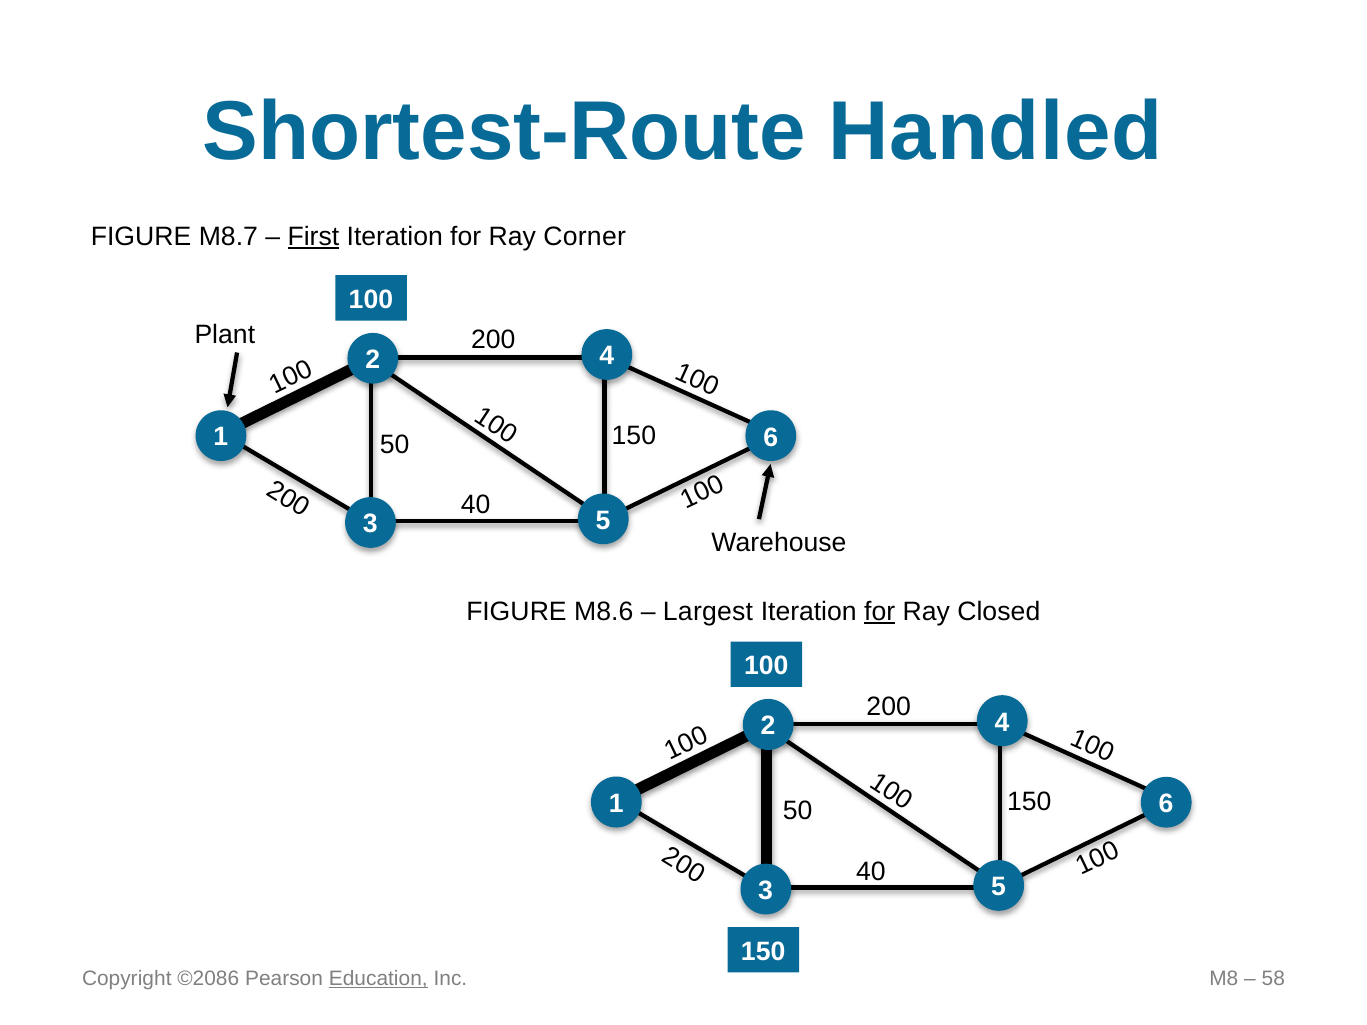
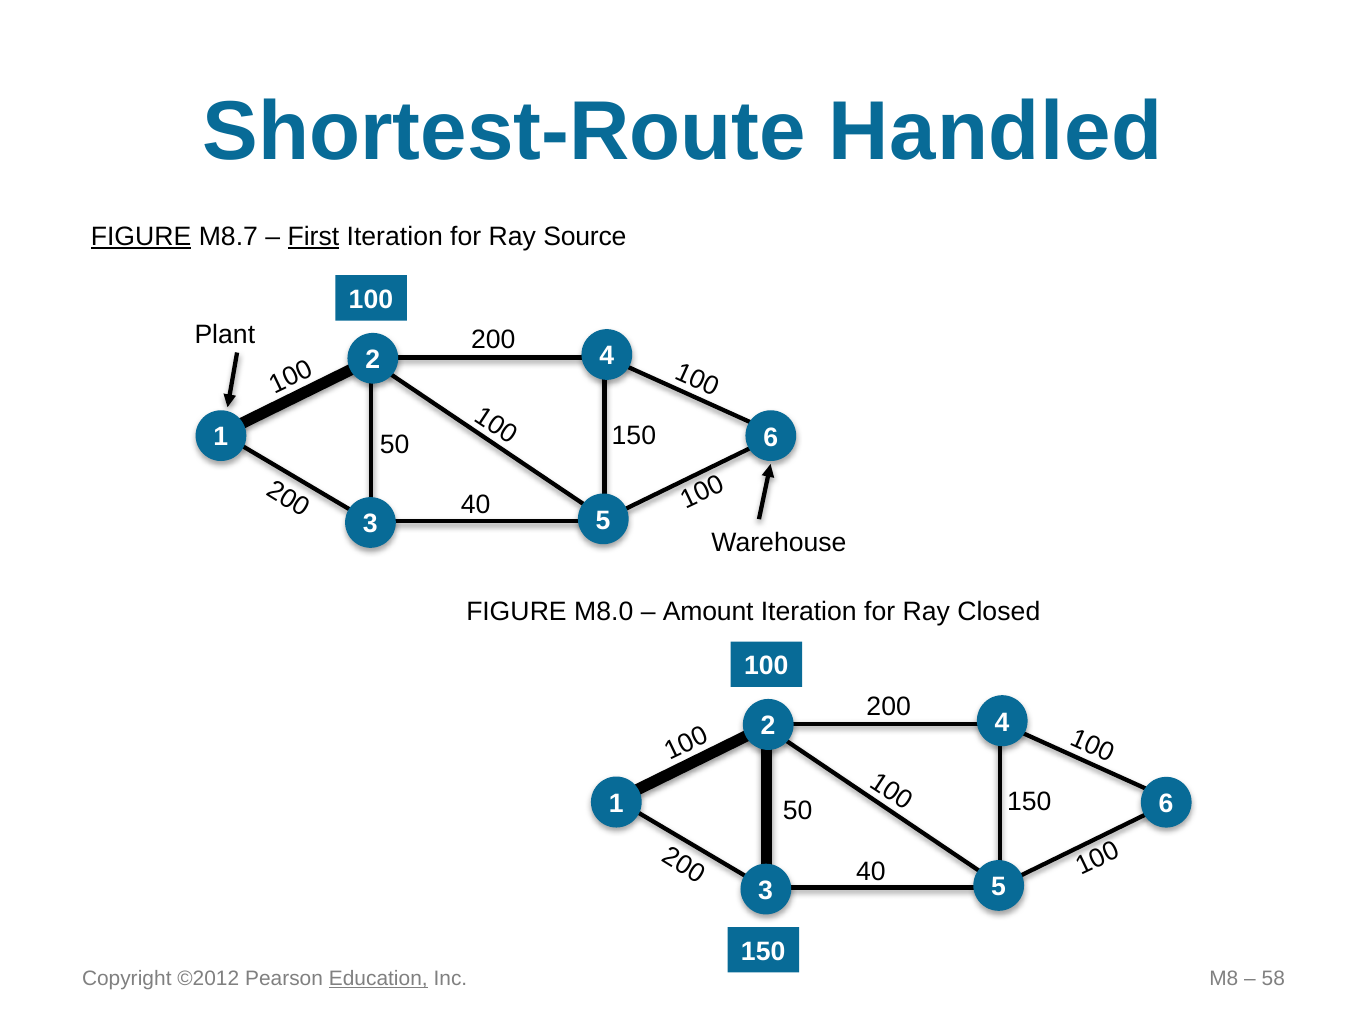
FIGURE underline: none -> present (141, 236)
Corner: Corner -> Source (585, 236)
M8.6: M8.6 -> M8.0 (604, 612)
Largest: Largest -> Amount (708, 612)
for underline: present -> none (880, 612)
©2086: ©2086 -> ©2012 (208, 979)
